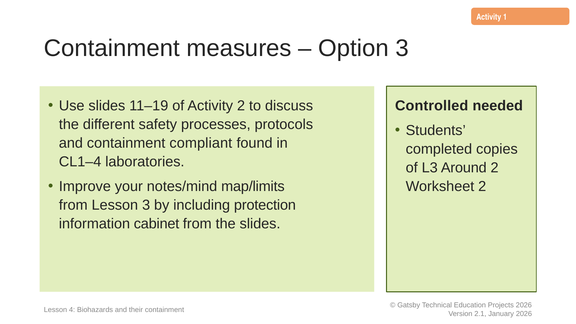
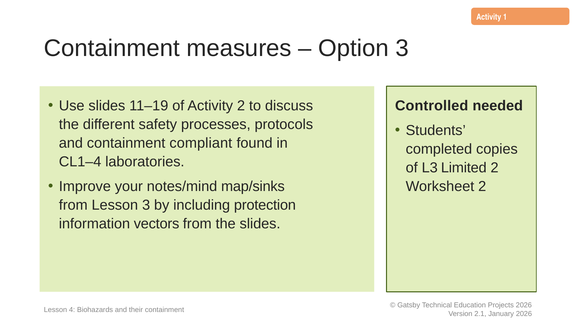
Around: Around -> Limited (464, 168)
map/limits: map/limits -> map/sinks (253, 186)
cabinet: cabinet -> vectors (157, 224)
